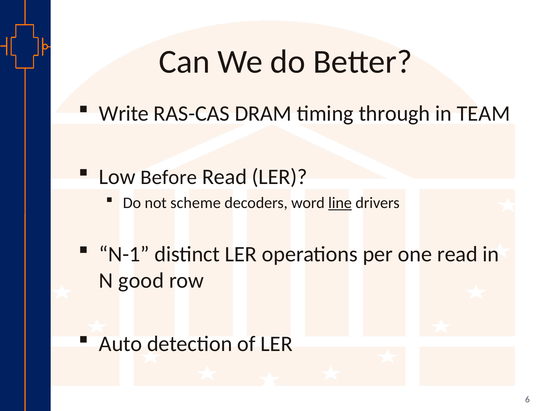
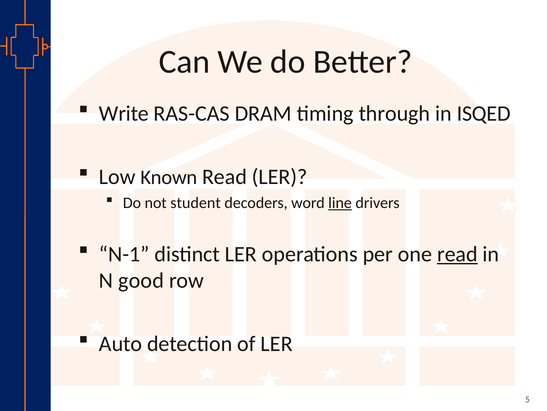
TEAM: TEAM -> ISQED (484, 113)
Before: Before -> Known (169, 177)
scheme: scheme -> student (196, 202)
read underline: none -> present (457, 254)
6: 6 -> 5 (527, 399)
